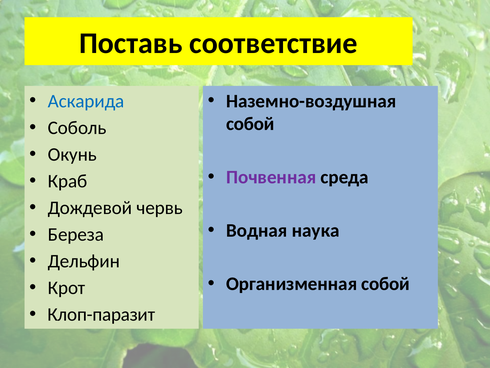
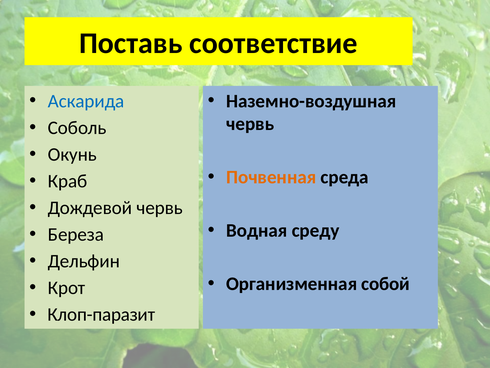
собой: собой -> червь (250, 124)
Почвенная colour: purple -> orange (271, 177)
наука: наука -> среду (316, 230)
